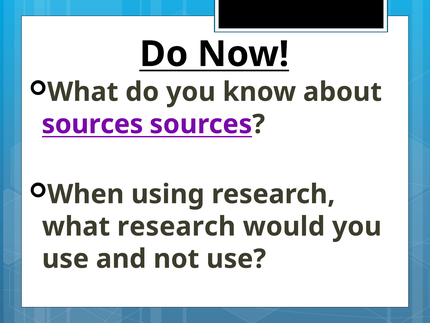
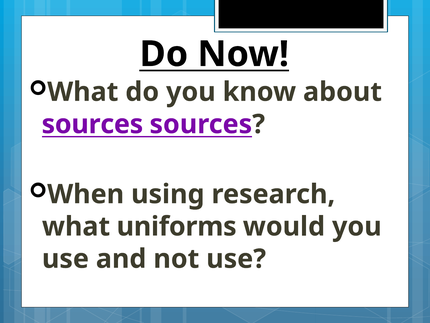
what research: research -> uniforms (177, 226)
